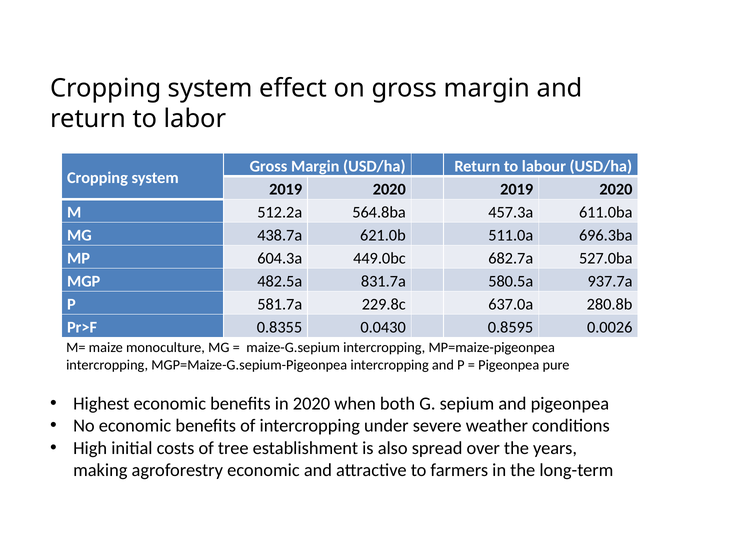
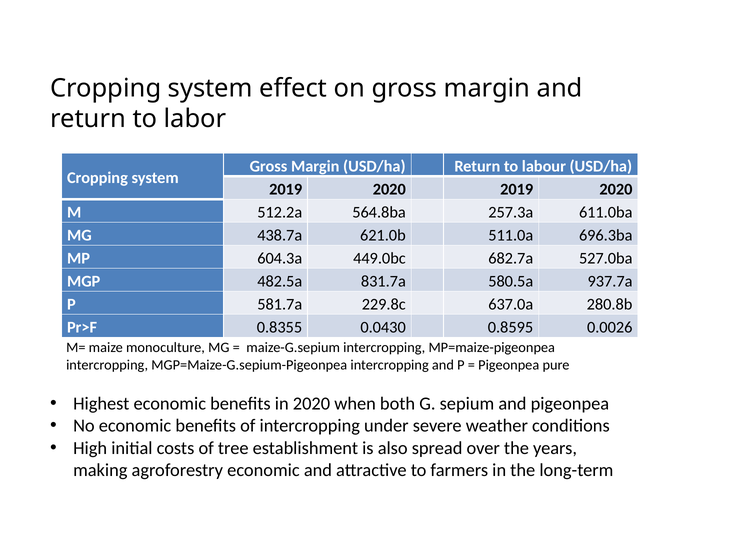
457.3a: 457.3a -> 257.3a (511, 212)
